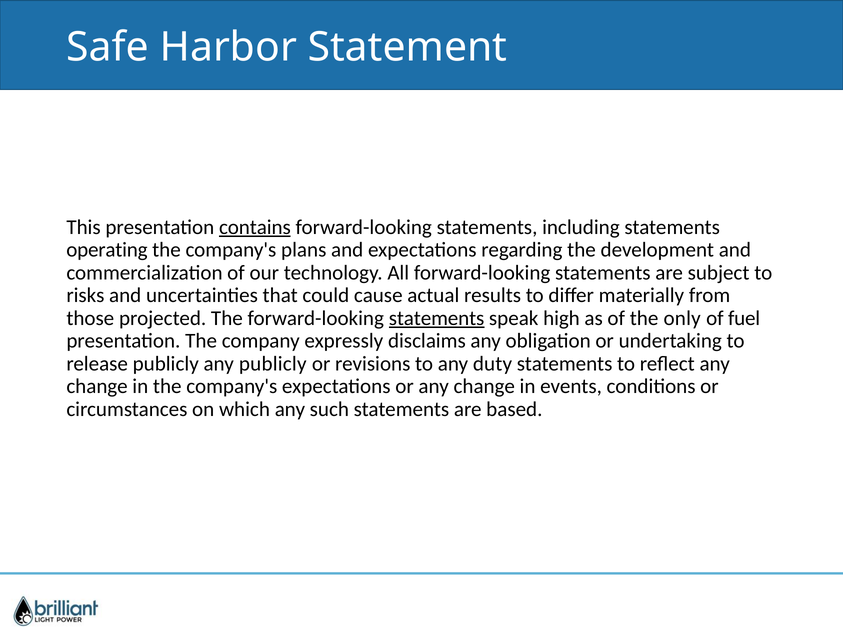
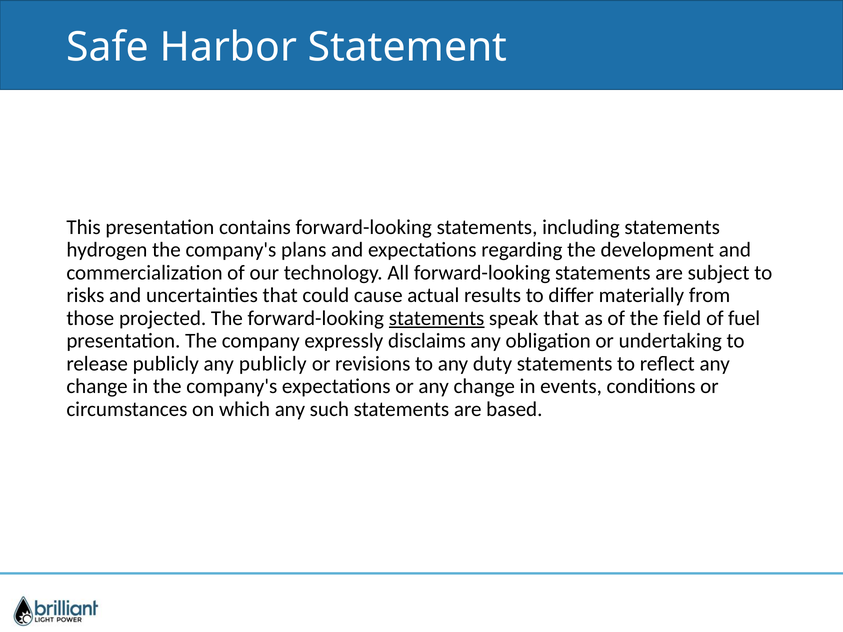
contains underline: present -> none (255, 227)
operating: operating -> hydrogen (107, 250)
speak high: high -> that (561, 318)
only: only -> field (682, 318)
